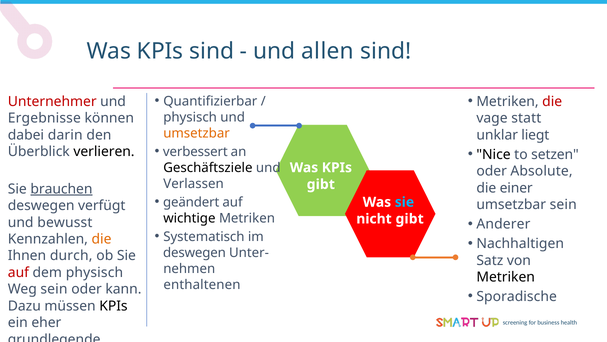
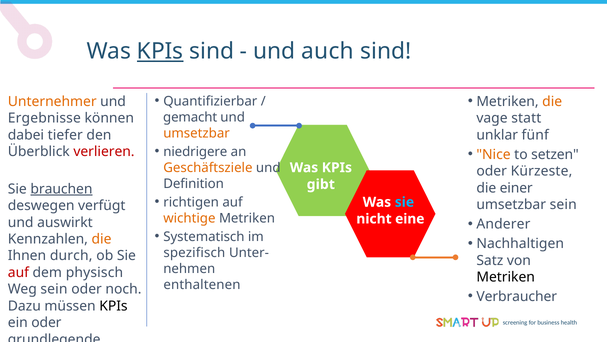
KPIs underline: none -> present (160, 51)
allen: allen -> auch (328, 51)
die colour: red -> orange (552, 101)
Unternehmer colour: red -> orange (52, 101)
physisch: physisch -> gemacht (190, 117)
darin: darin -> tiefer (65, 135)
liegt: liegt -> fünf (535, 135)
verbessert: verbessert -> niedrigere (195, 151)
Nice colour: black -> orange (494, 154)
verlieren colour: black -> red (104, 152)
Geschäftsziele colour: black -> orange (208, 167)
Absolute: Absolute -> Kürzeste (542, 171)
Verlassen: Verlassen -> Definition (194, 183)
geändert: geändert -> richtigen (191, 202)
wichtige colour: black -> orange (189, 218)
nicht gibt: gibt -> eine (410, 219)
bewusst: bewusst -> auswirkt (65, 222)
deswegen: deswegen -> spezifisch (194, 252)
kann: kann -> noch (123, 289)
Sporadische: Sporadische -> Verbraucher (517, 296)
ein eher: eher -> oder (46, 322)
